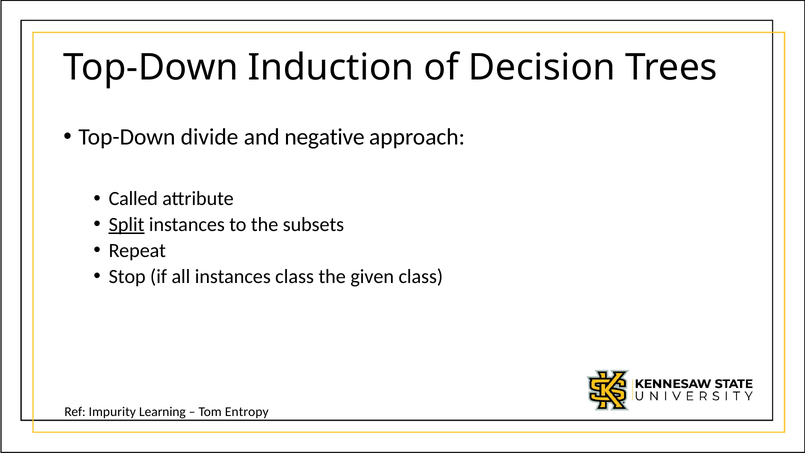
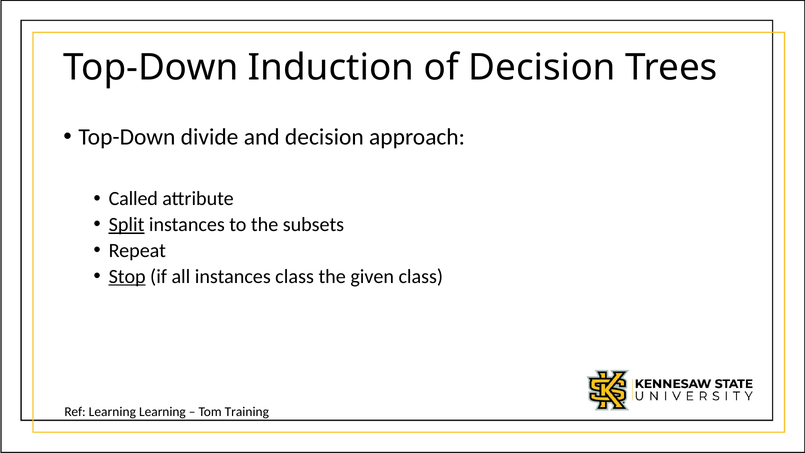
and negative: negative -> decision (324, 137)
Stop underline: none -> present (127, 276)
Ref Impurity: Impurity -> Learning (112, 412)
Entropy: Entropy -> Training (247, 412)
